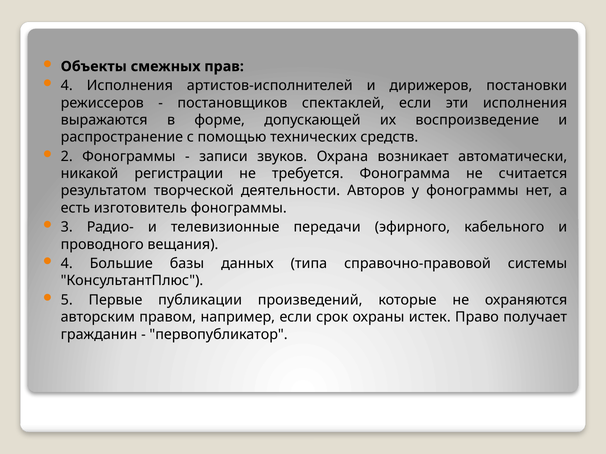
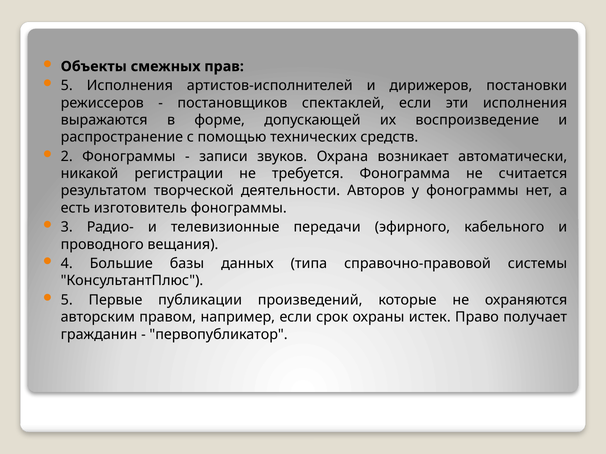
4: 4 -> 5 (67, 86)
